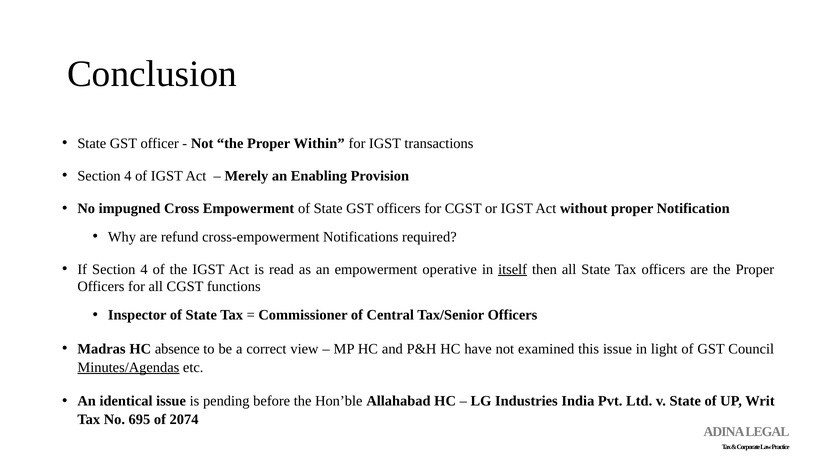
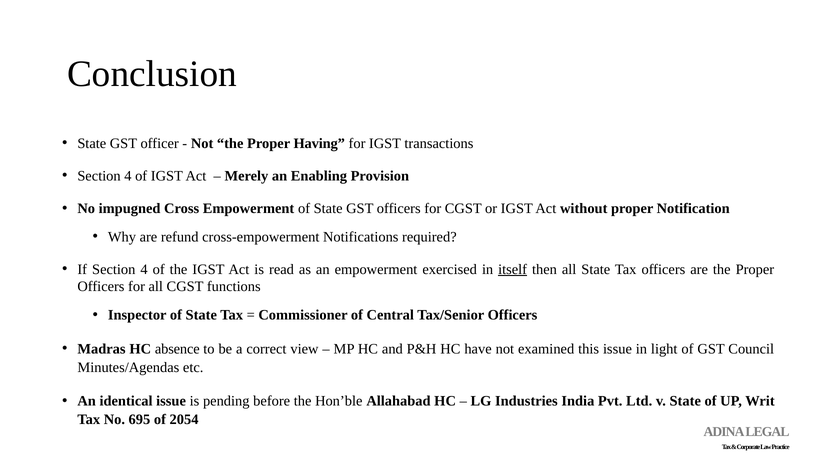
Within: Within -> Having (319, 143)
operative: operative -> exercised (450, 270)
Minutes/Agendas underline: present -> none (128, 368)
2074: 2074 -> 2054 (184, 420)
